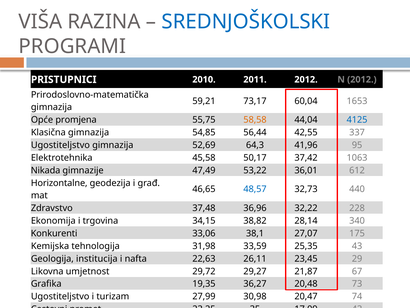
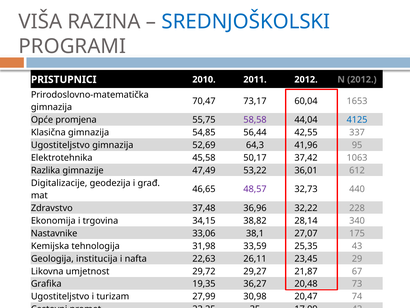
59,21: 59,21 -> 70,47 (204, 101)
58,58 colour: orange -> purple (255, 120)
Nikada: Nikada -> Razlika (46, 170)
Horizontalne: Horizontalne -> Digitalizacije (59, 183)
48,57 colour: blue -> purple (255, 189)
Konkurenti: Konkurenti -> Nastavnike (54, 233)
